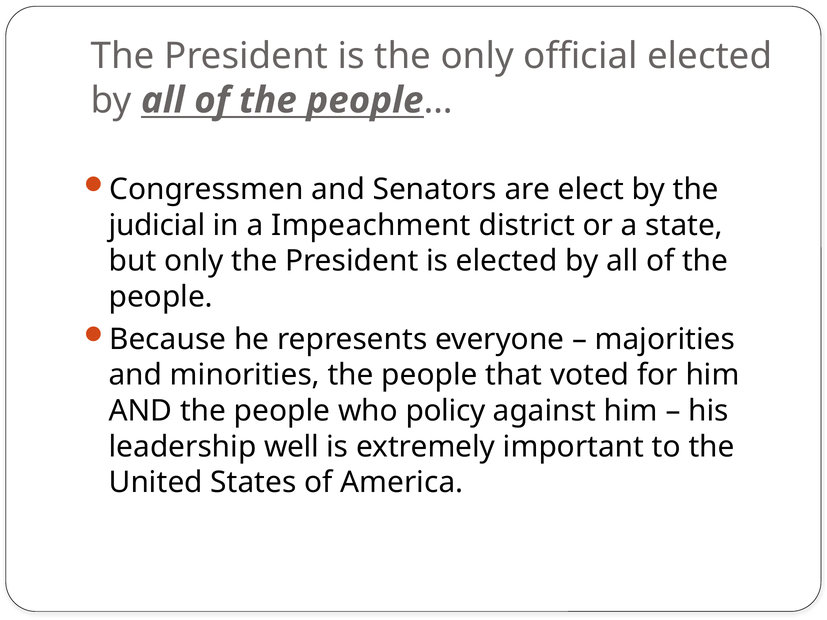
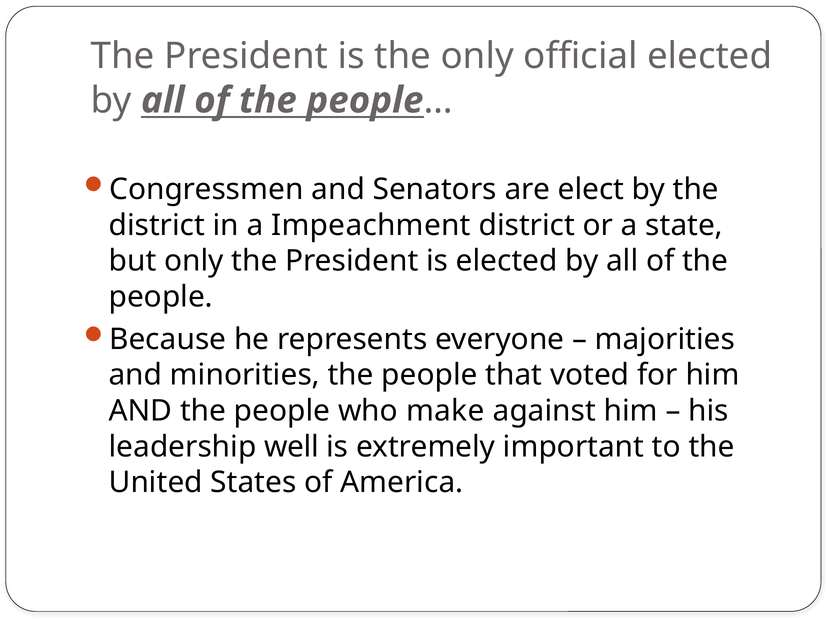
judicial: judicial -> district (157, 225)
policy: policy -> make (445, 411)
